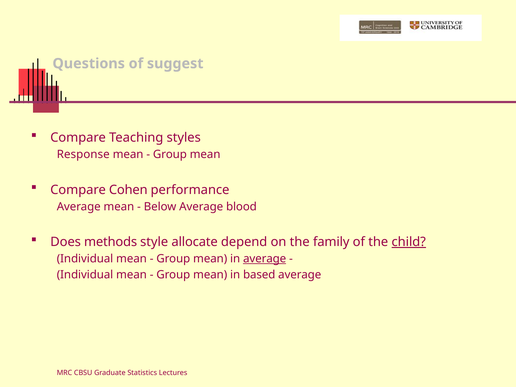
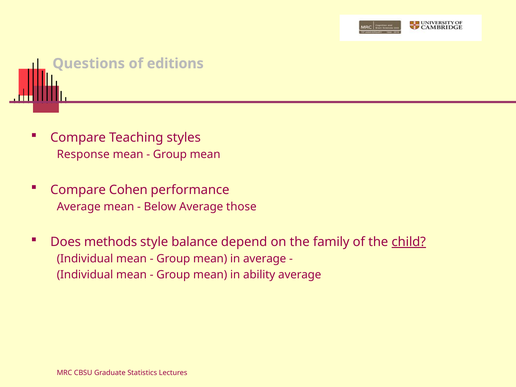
suggest: suggest -> editions (175, 64)
blood: blood -> those (241, 207)
allocate: allocate -> balance (195, 242)
average underline: present -> none (265, 259)
based: based -> ability (259, 275)
